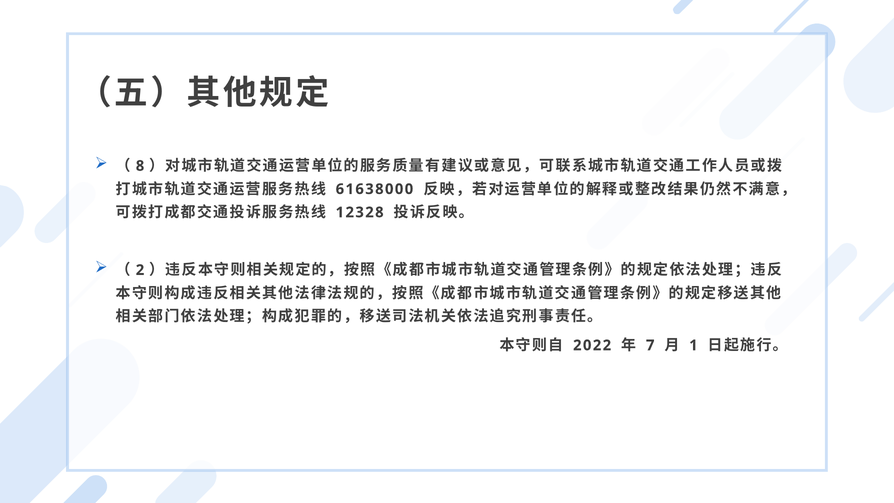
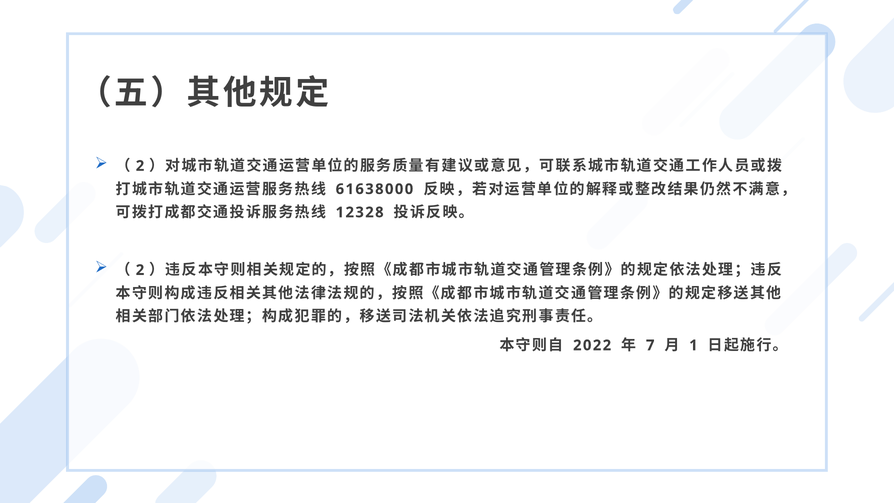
8: 8 -> 2 (140, 166)
